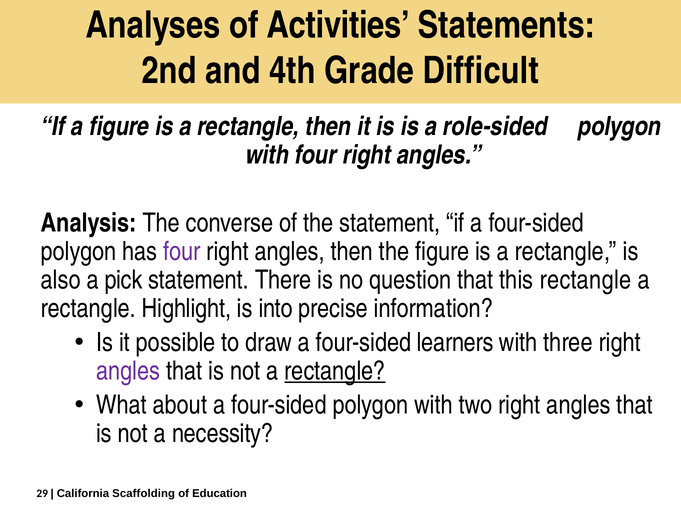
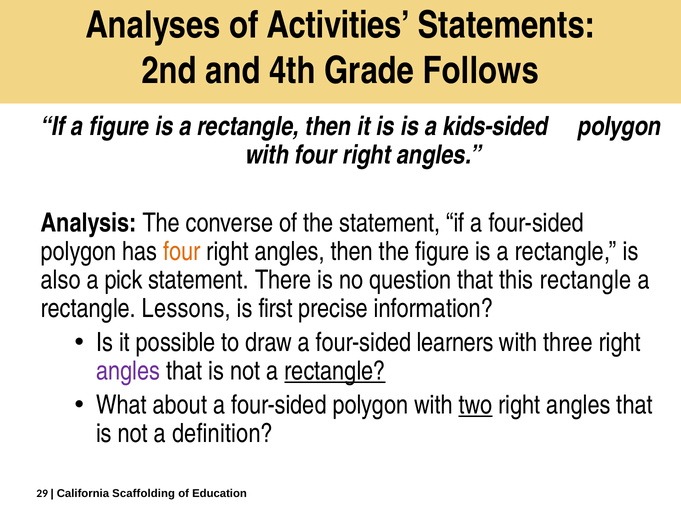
Difficult: Difficult -> Follows (481, 71)
role-sided: role-sided -> kids-sided (495, 127)
four colour: purple -> orange (182, 252)
Highlight: Highlight -> Lessons (186, 309)
into: into -> first (276, 309)
two underline: none -> present (476, 405)
necessity: necessity -> definition (222, 434)
